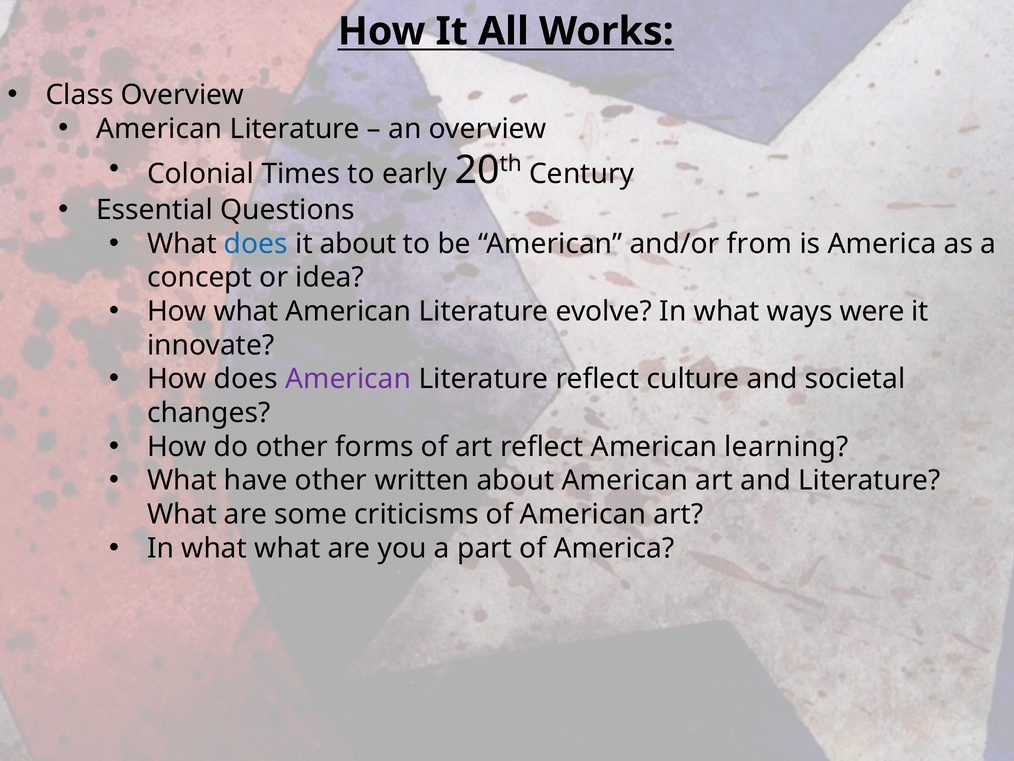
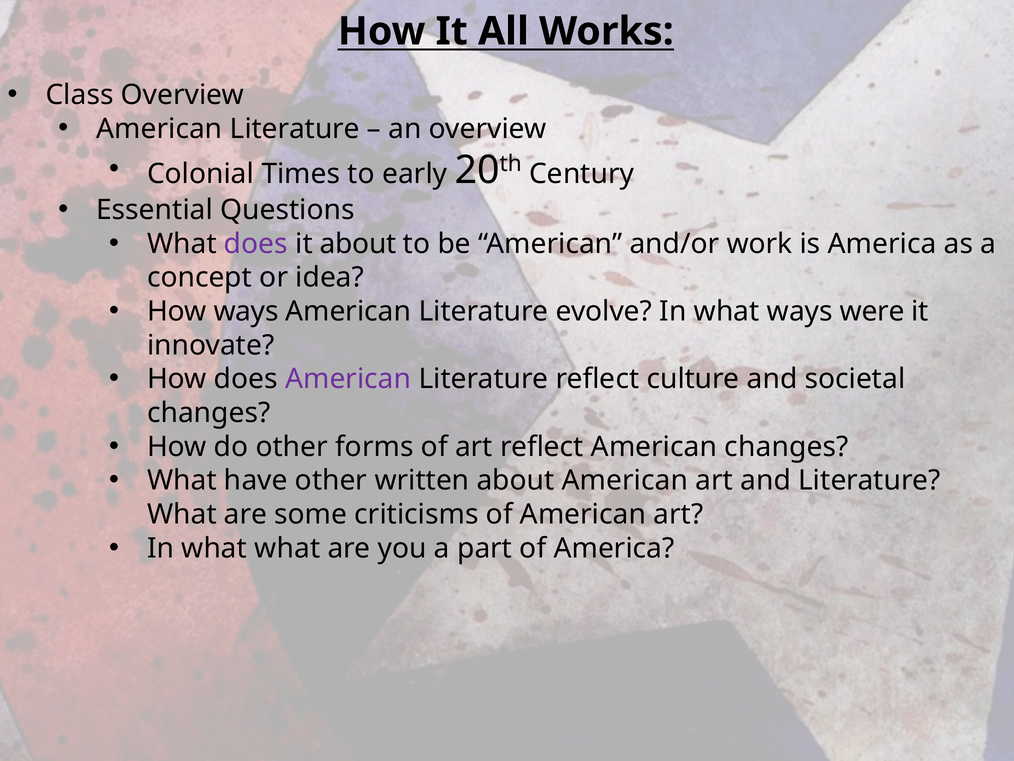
does colour: blue -> purple (256, 244)
from: from -> work (760, 244)
How what: what -> ways (246, 311)
American learning: learning -> changes (787, 447)
